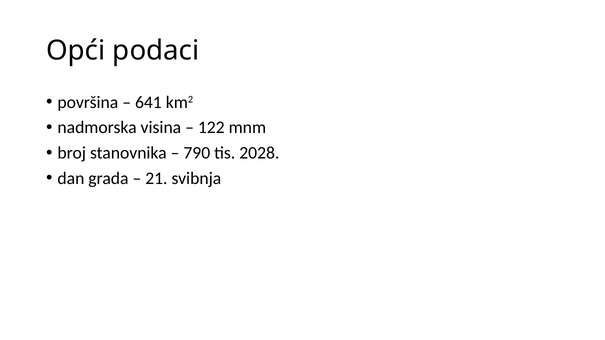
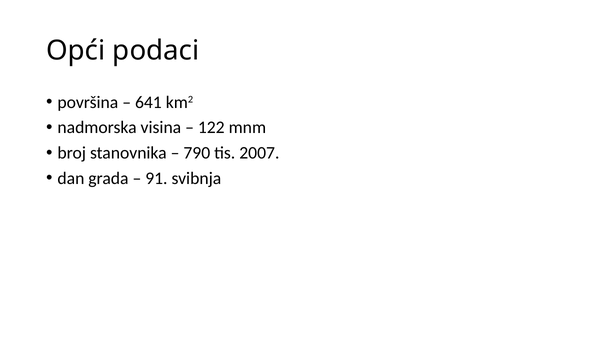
2028: 2028 -> 2007 (259, 153)
21: 21 -> 91 (156, 178)
